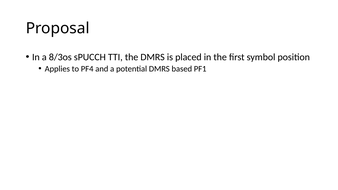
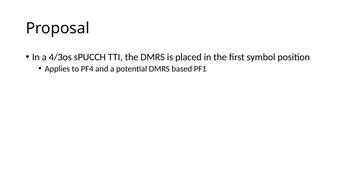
8/3os: 8/3os -> 4/3os (60, 57)
